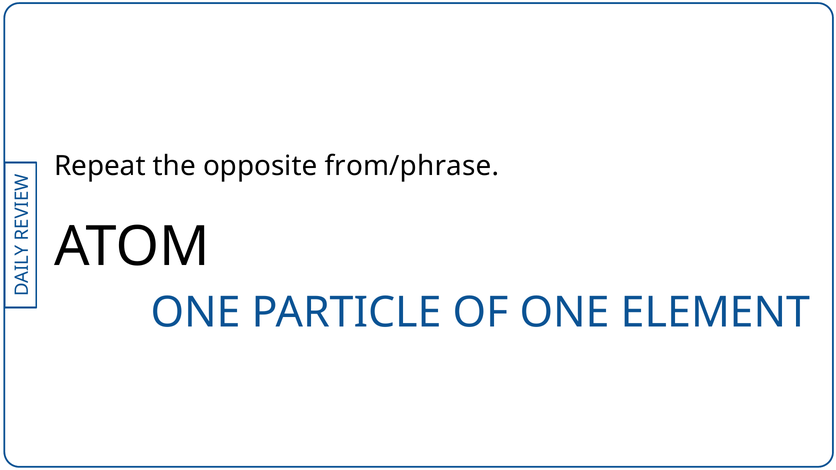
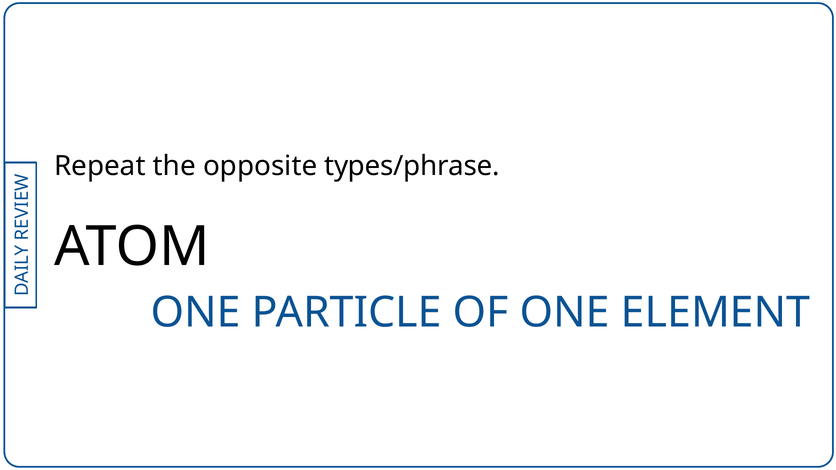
from/phrase: from/phrase -> types/phrase (412, 166)
